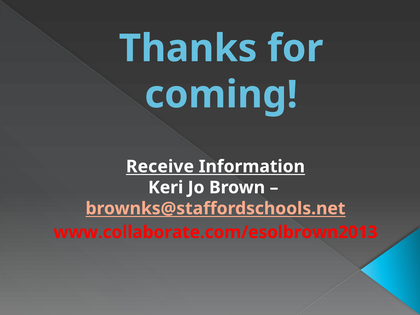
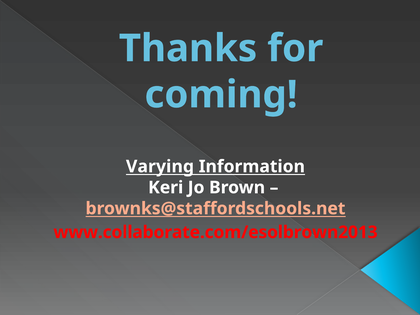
Receive: Receive -> Varying (160, 167)
